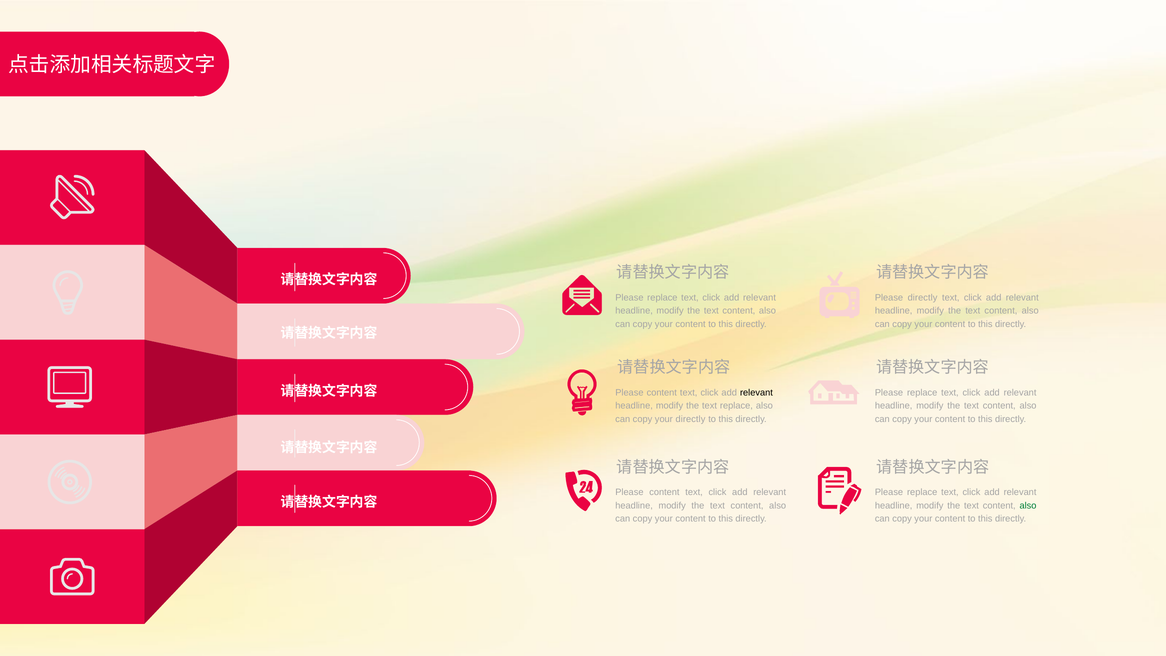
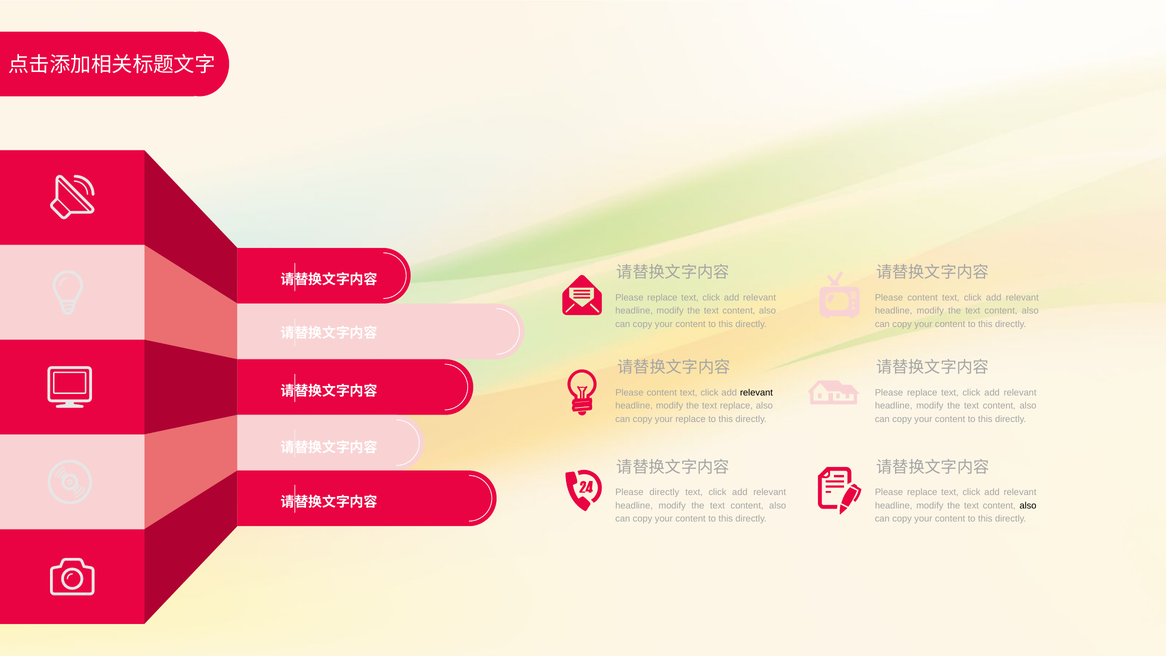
directly: directly -> content (923, 297)
your directly: directly -> replace (691, 419)
content: content -> directly (664, 492)
also colour: green -> black (1028, 505)
